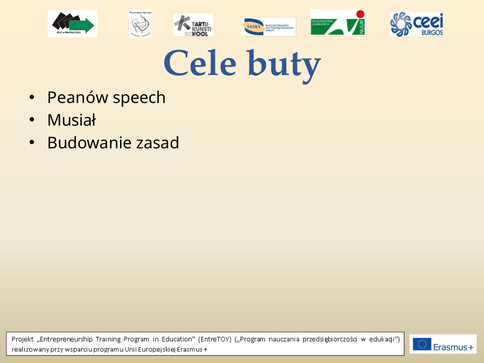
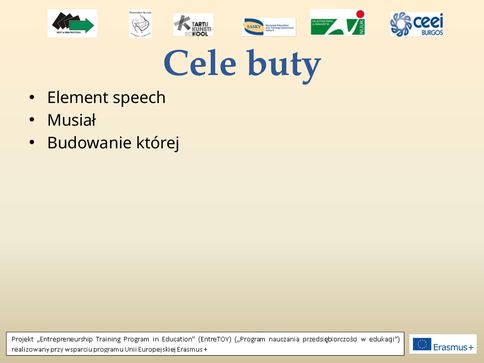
Peanów: Peanów -> Element (78, 98)
zasad: zasad -> której (158, 143)
